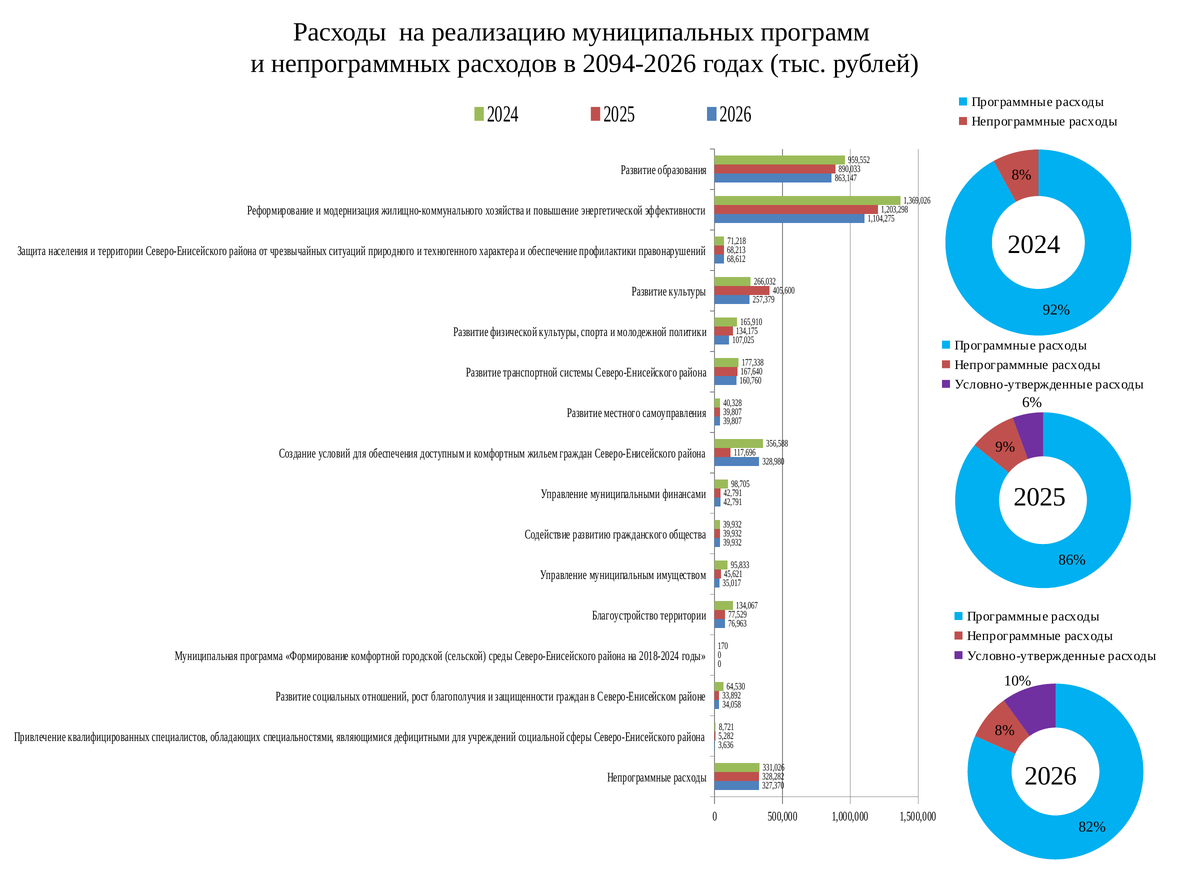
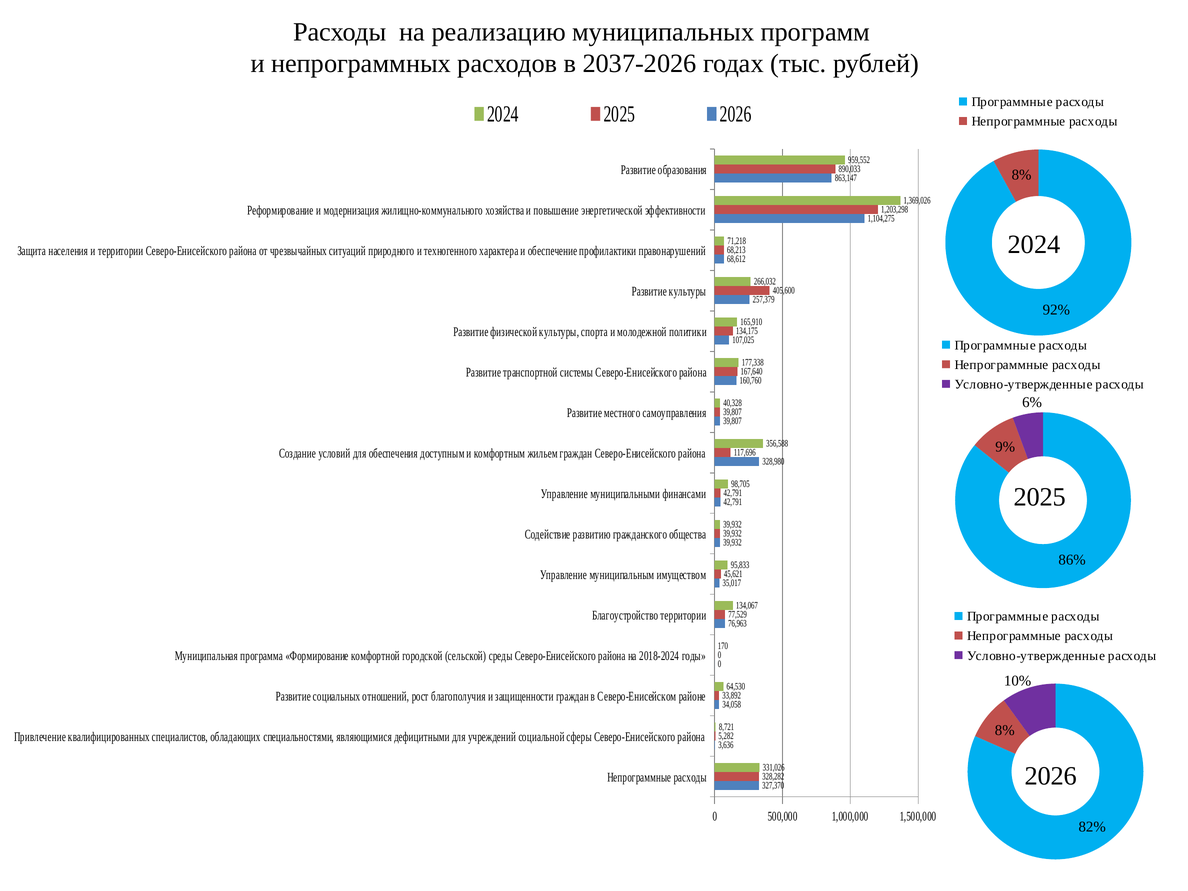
2094-2026: 2094-2026 -> 2037-2026 (640, 64)
